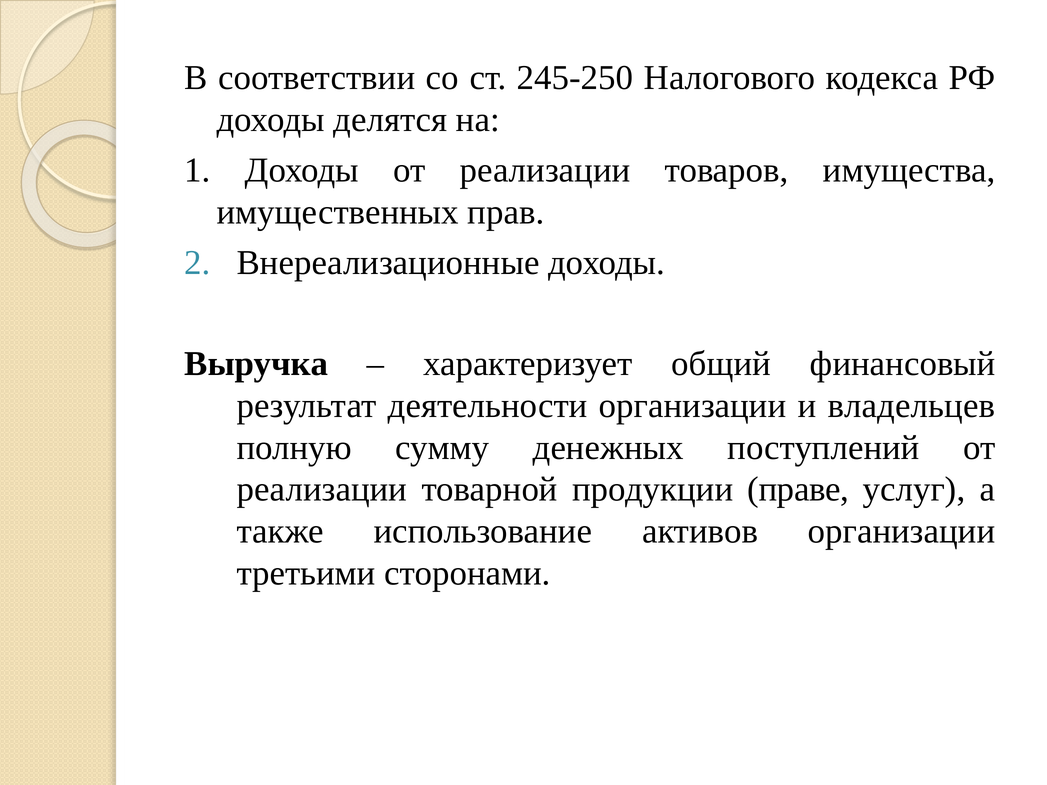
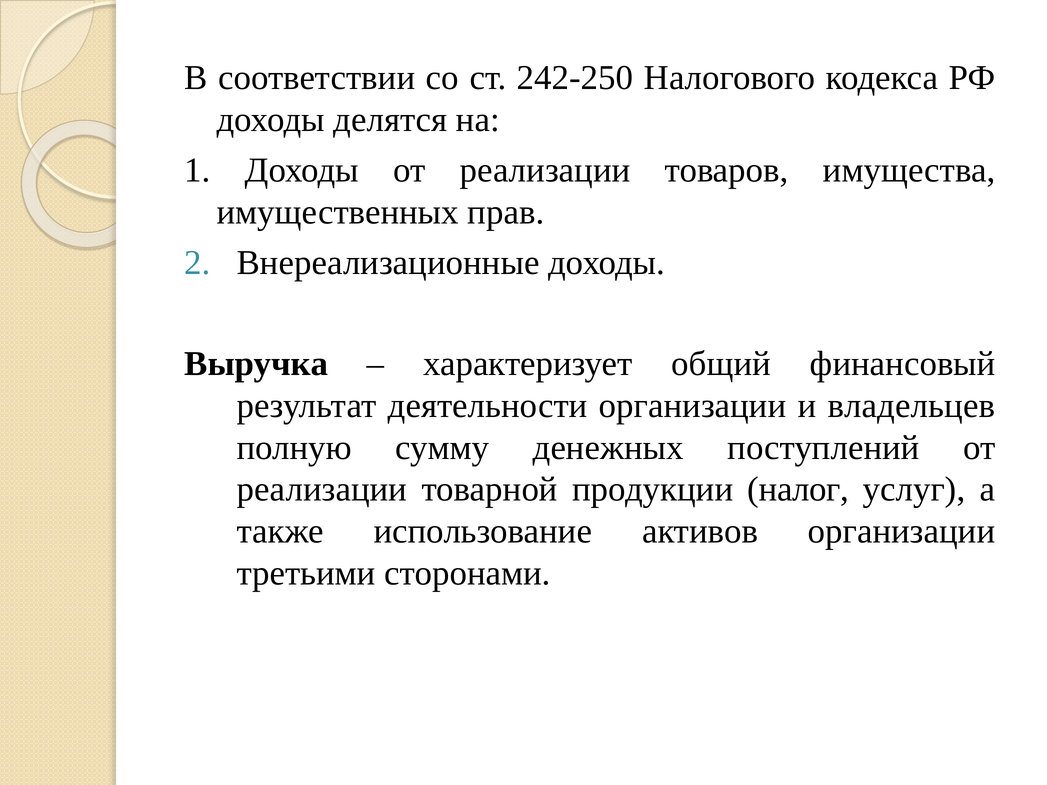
245-250: 245-250 -> 242-250 (575, 78)
праве: праве -> налог (798, 490)
